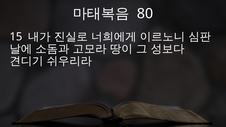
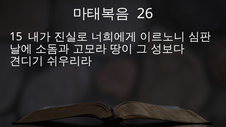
80: 80 -> 26 (145, 14)
